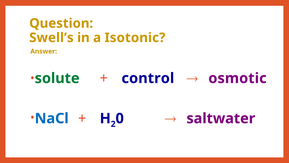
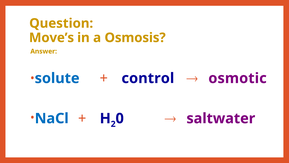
Swell’s: Swell’s -> Move’s (52, 38)
Isotonic: Isotonic -> Osmosis (135, 38)
solute colour: green -> blue (57, 78)
